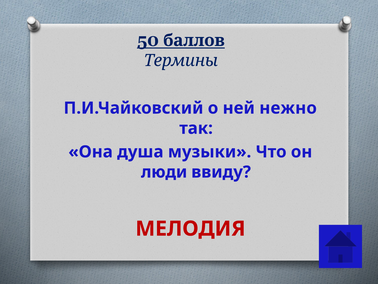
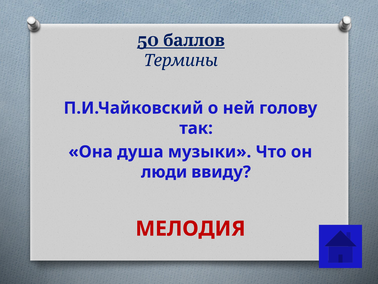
нежно: нежно -> голову (288, 108)
